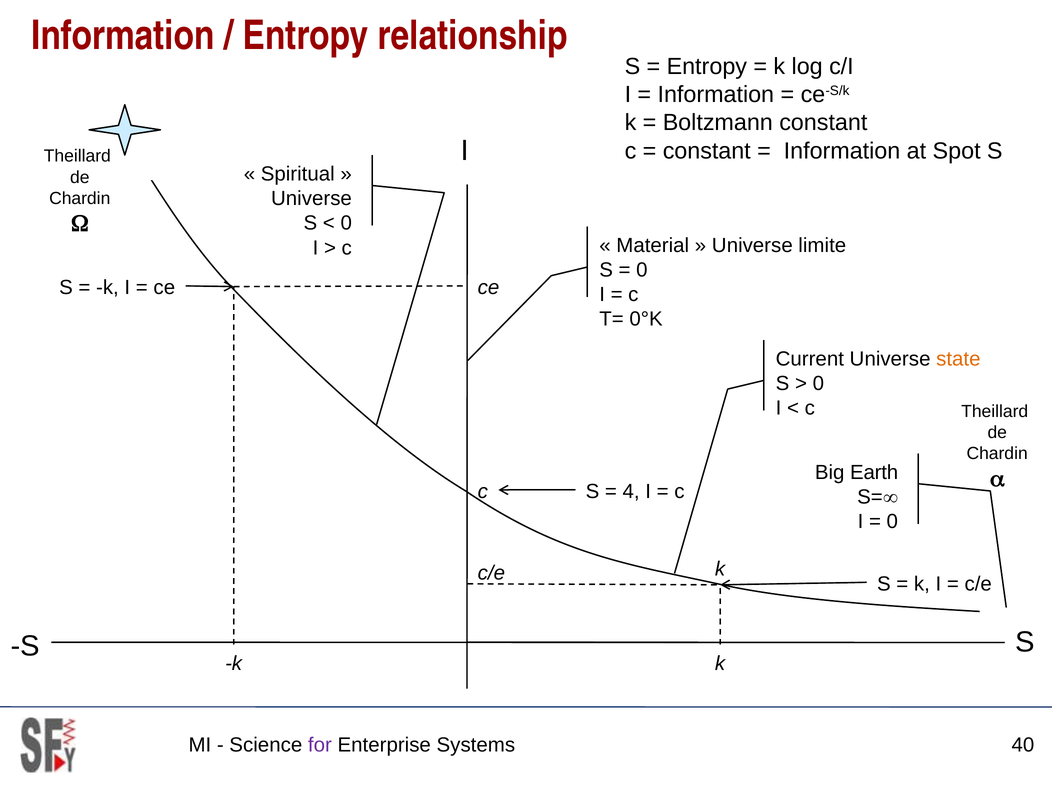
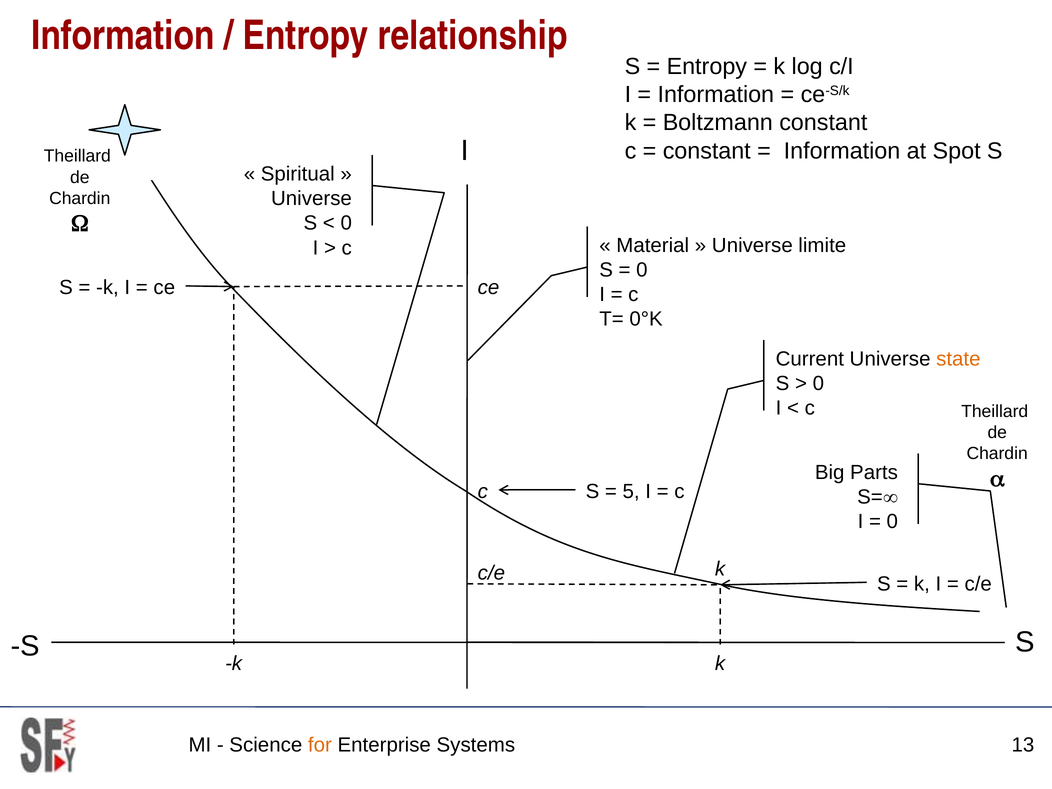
Earth: Earth -> Parts (874, 472)
4: 4 -> 5 (631, 491)
for colour: purple -> orange (320, 745)
40: 40 -> 13 (1023, 745)
